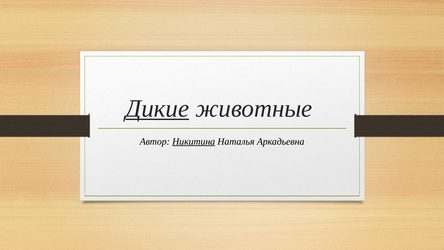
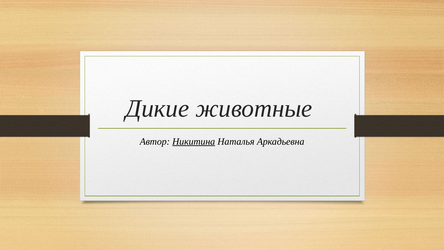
Дикие underline: present -> none (157, 108)
